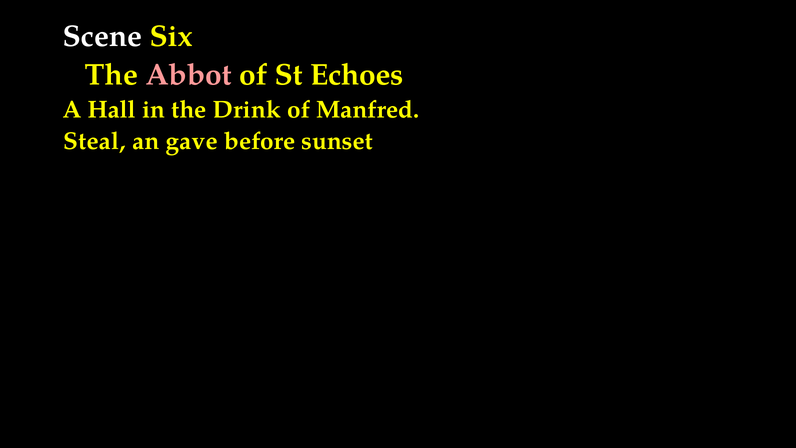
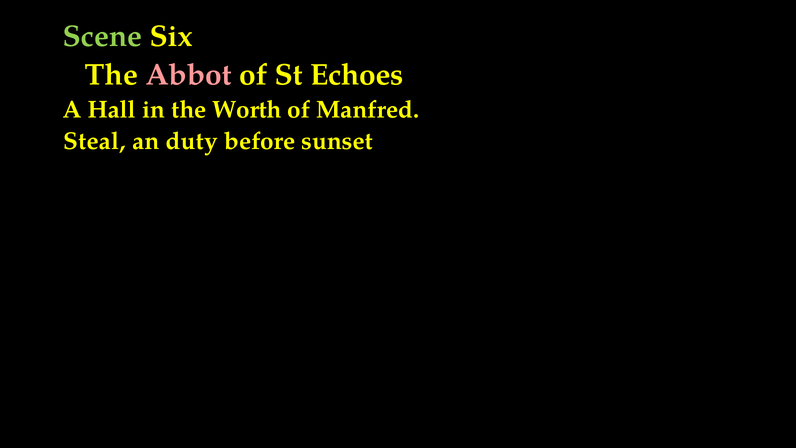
Scene colour: white -> light green (102, 36)
Drink: Drink -> Worth (247, 109)
gave: gave -> duty (192, 141)
